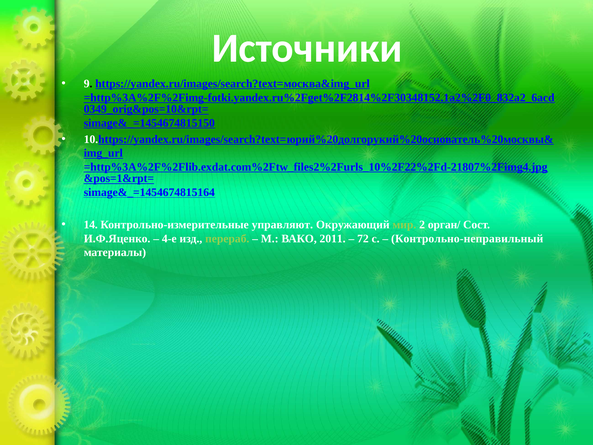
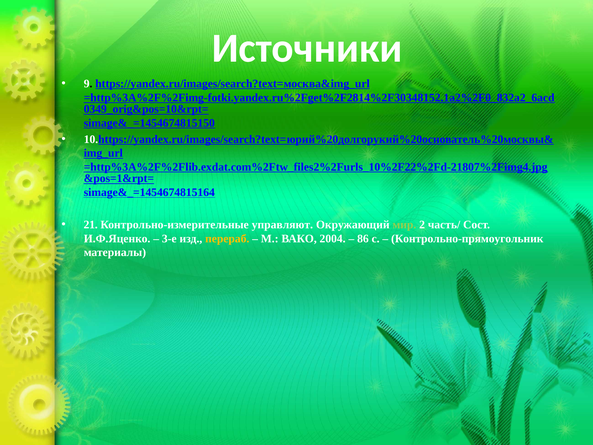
14: 14 -> 21 (91, 225)
орган/: орган/ -> часть/ (444, 225)
4-е: 4-е -> 3-е (169, 239)
перераб colour: light green -> yellow (227, 239)
2011: 2011 -> 2004 (333, 239)
72: 72 -> 86 (363, 239)
Контрольно-неправильный: Контрольно-неправильный -> Контрольно-прямоугольник (467, 239)
